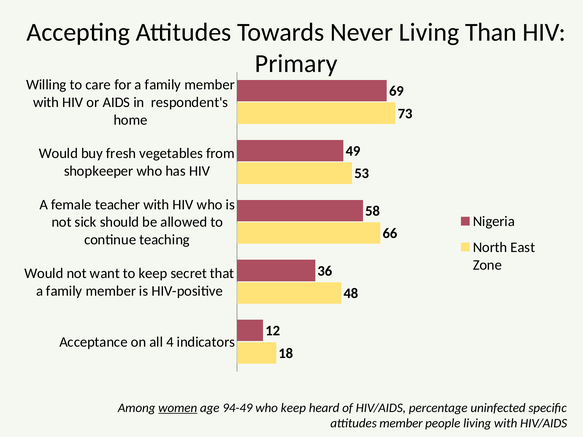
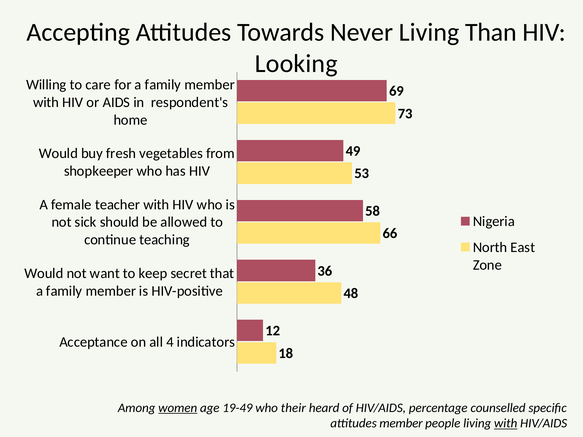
Primary: Primary -> Looking (296, 64)
94-49: 94-49 -> 19-49 (237, 408)
who keep: keep -> their (293, 408)
uninfected: uninfected -> counselled (498, 408)
with underline: none -> present (506, 424)
